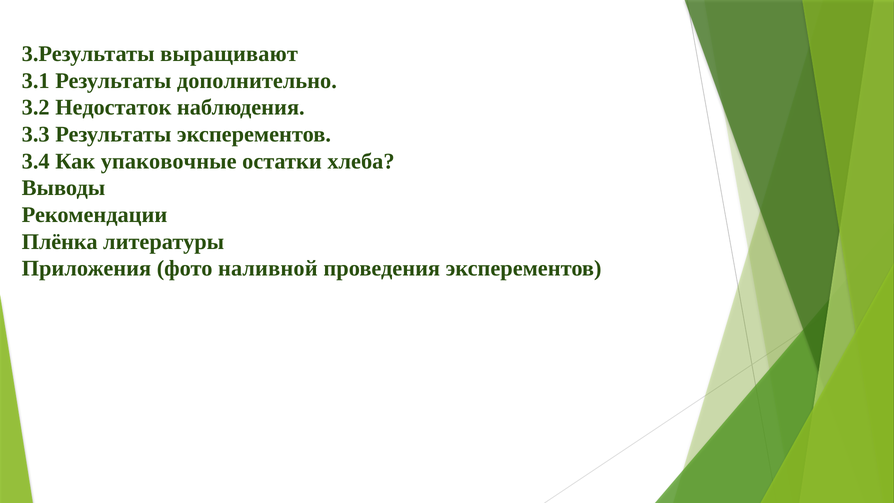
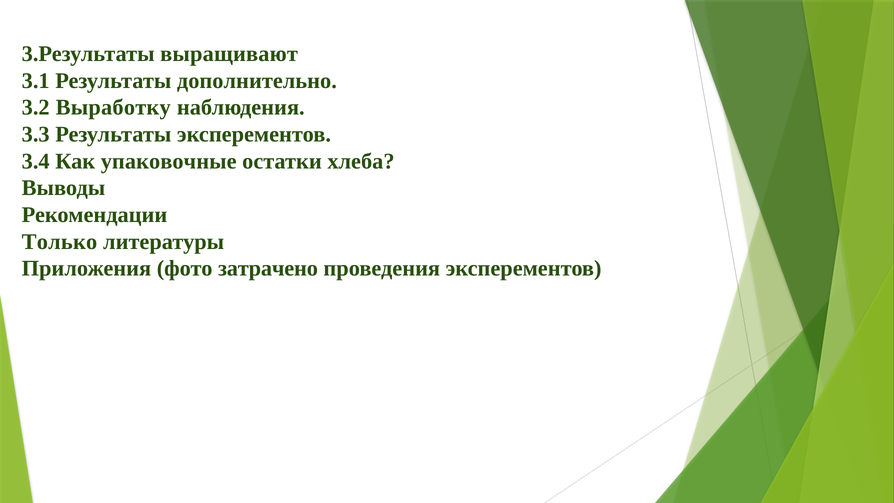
Недостаток: Недостаток -> Выработку (113, 108)
Плёнка: Плёнка -> Только (60, 242)
наливной: наливной -> затрачено (268, 269)
